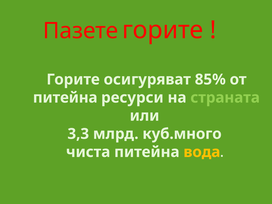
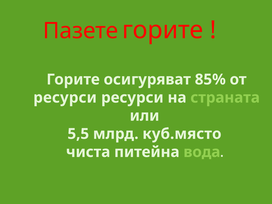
питейна: питейна -> ресурси (65, 98)
3,3: 3,3 -> 5,5 (78, 134)
куб.много: куб.много -> куб.място (182, 134)
вода colour: yellow -> light green (202, 152)
